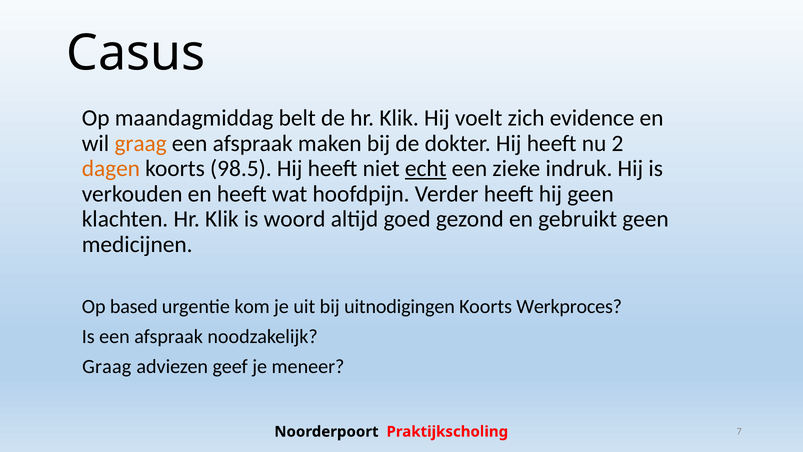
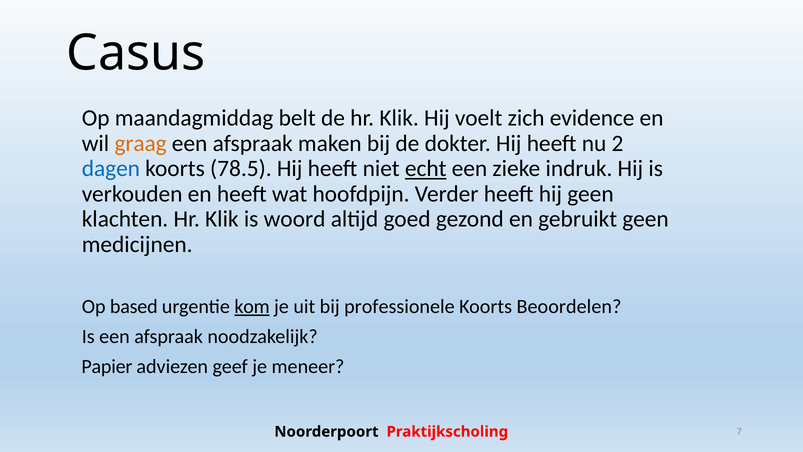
dagen colour: orange -> blue (111, 168)
98.5: 98.5 -> 78.5 (241, 168)
kom underline: none -> present (252, 306)
uitnodigingen: uitnodigingen -> professionele (399, 306)
Werkproces: Werkproces -> Beoordelen (569, 306)
Graag: Graag -> Papier (107, 366)
